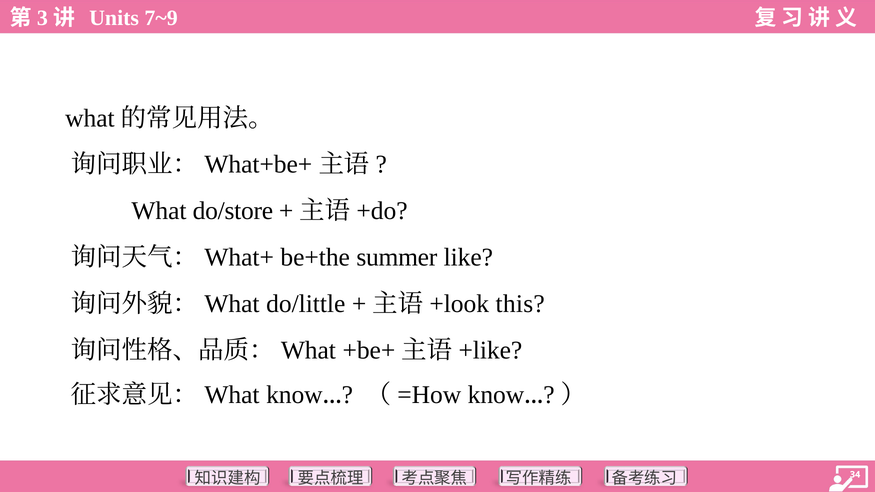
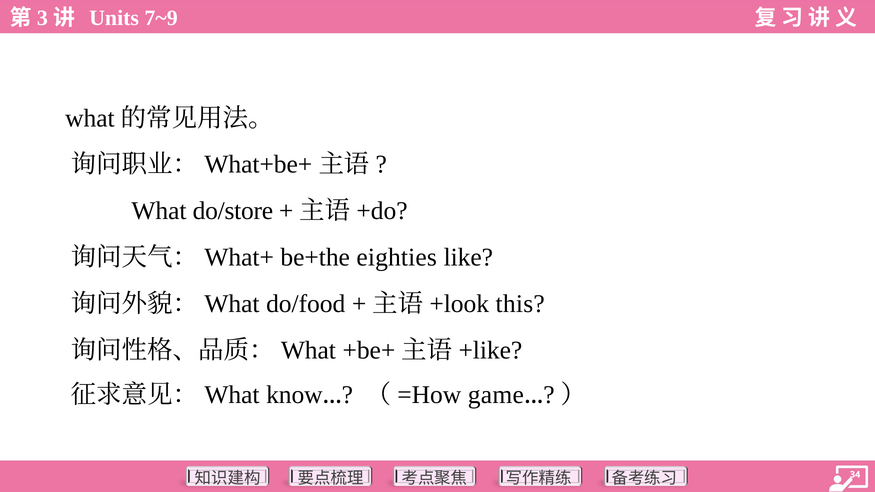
summer: summer -> eighties (397, 258)
do/little: do/little -> do/food (306, 304)
（=How know: know -> game (496, 395)
